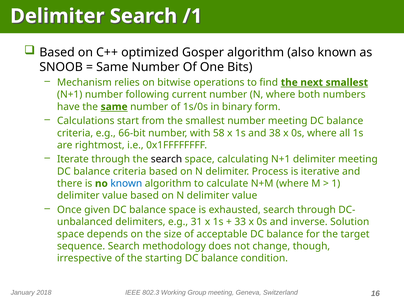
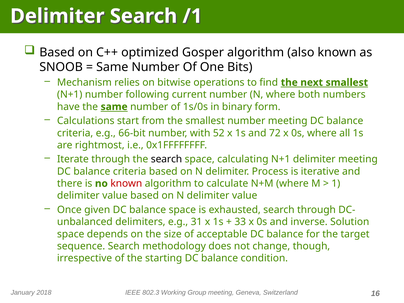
58: 58 -> 52 (219, 133)
38: 38 -> 72 (275, 133)
known colour: blue -> red (126, 184)
